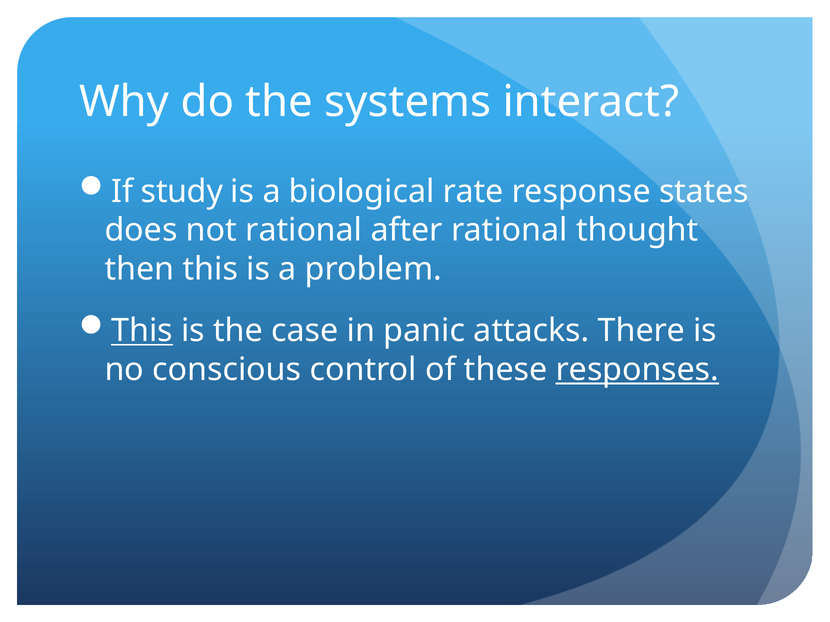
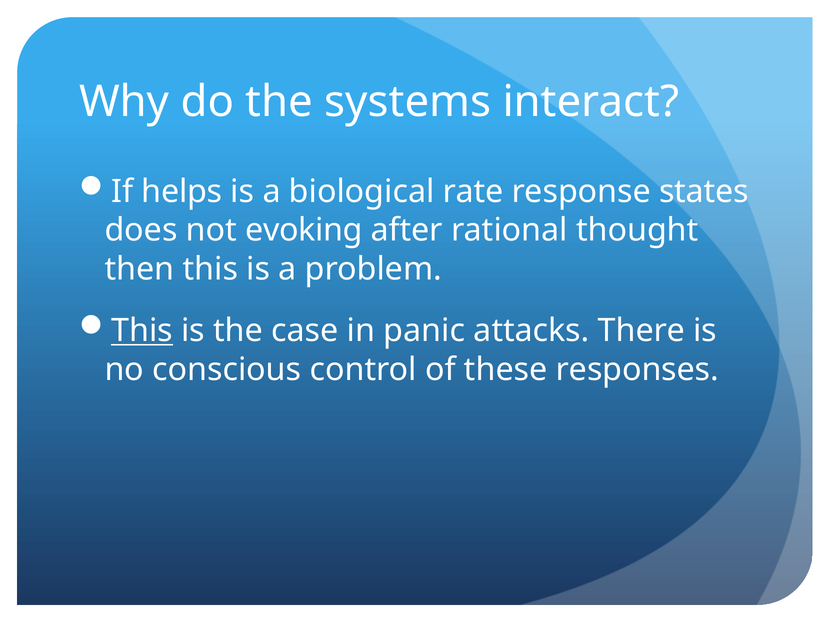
study: study -> helps (182, 192)
not rational: rational -> evoking (304, 231)
responses underline: present -> none (637, 370)
